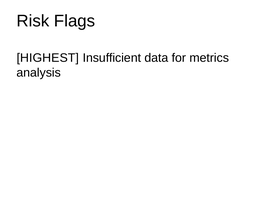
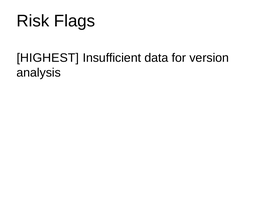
metrics: metrics -> version (209, 58)
